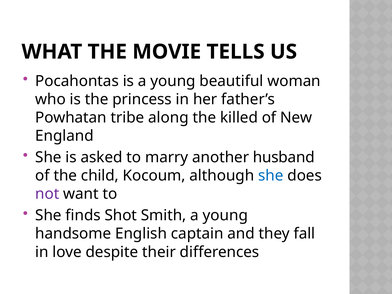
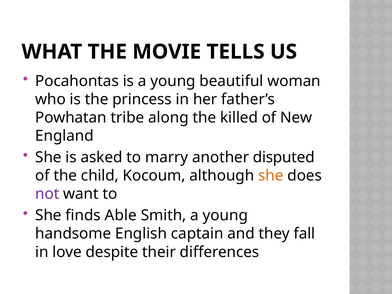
husband: husband -> disputed (284, 157)
she colour: blue -> orange (271, 176)
Shot: Shot -> Able (121, 215)
